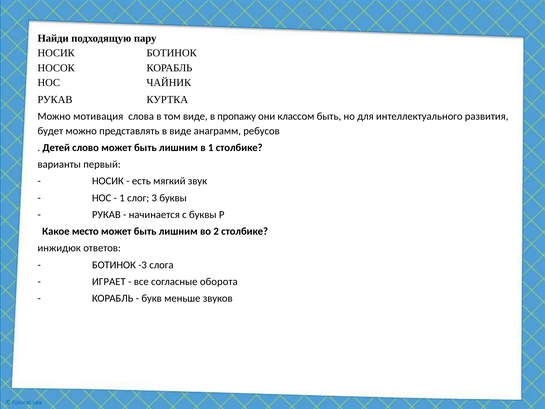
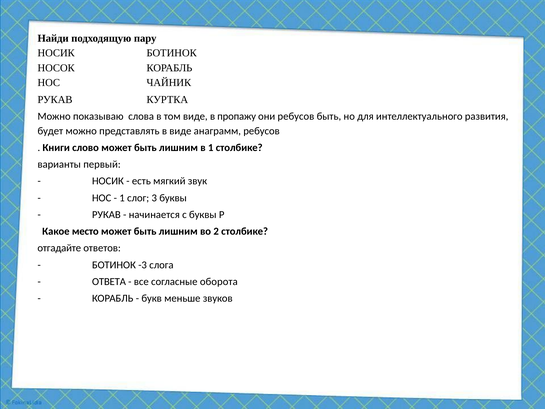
мотивация: мотивация -> показываю (98, 116)
они классом: классом -> ребусов (296, 116)
Детей: Детей -> Книги (56, 148)
инжидюк: инжидюк -> отгадайте (59, 248)
ИГРАЕТ: ИГРАЕТ -> ОТВЕТА (109, 281)
